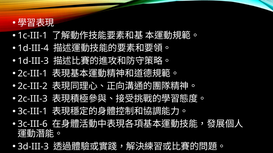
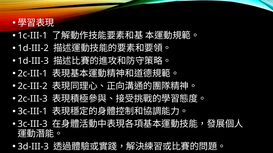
1d-III-4: 1d-III-4 -> 1d-III-2 (33, 48)
3c-III-6: 3c-III-6 -> 3c-III-3 (33, 124)
